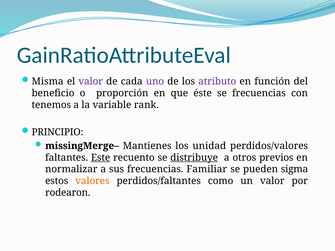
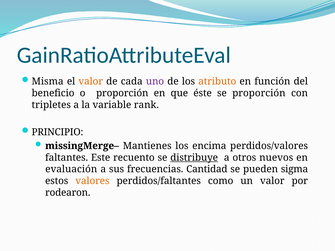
valor colour: purple -> orange (91, 82)
atributo colour: purple -> orange (217, 82)
se frecuencias: frecuencias -> proporción (259, 93)
tenemos: tenemos -> tripletes (51, 105)
unidad: unidad -> encima (209, 146)
Este underline: present -> none (101, 158)
previos: previos -> nuevos (276, 158)
normalizar: normalizar -> evaluación (71, 169)
Familiar: Familiar -> Cantidad (207, 169)
